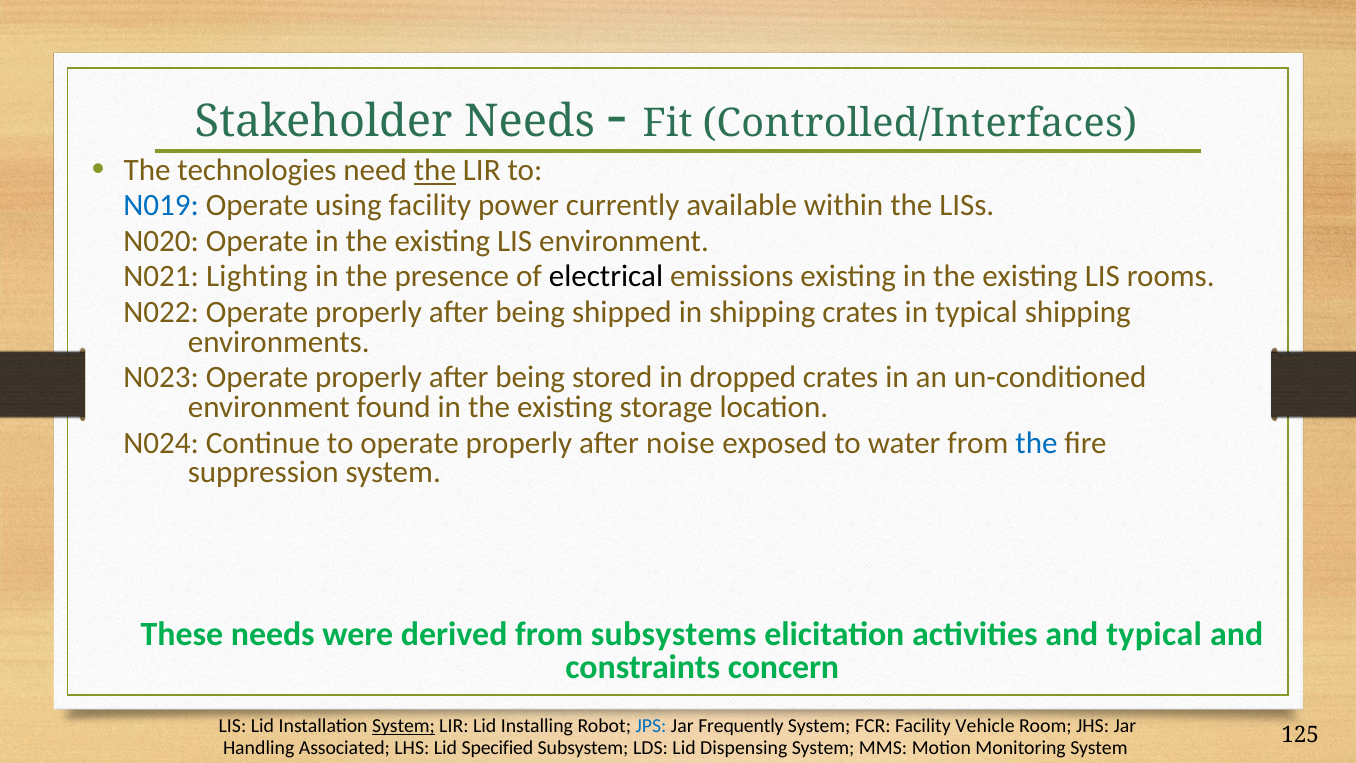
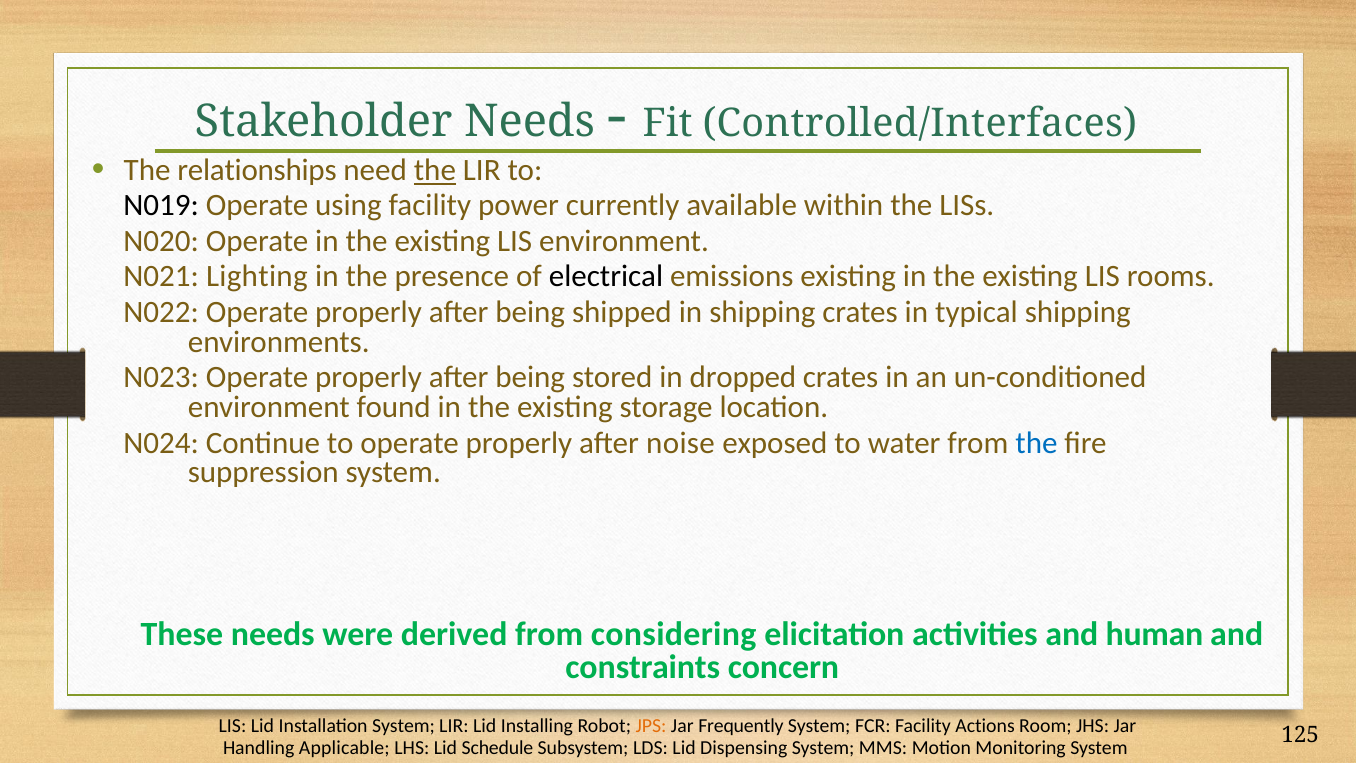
technologies: technologies -> relationships (257, 170)
N019 colour: blue -> black (161, 206)
subsystems: subsystems -> considering (674, 634)
and typical: typical -> human (1154, 634)
System underline: present -> none (403, 726)
JPS colour: blue -> orange (651, 726)
Vehicle: Vehicle -> Actions (985, 726)
Associated: Associated -> Applicable (344, 747)
Specified: Specified -> Schedule (497, 747)
